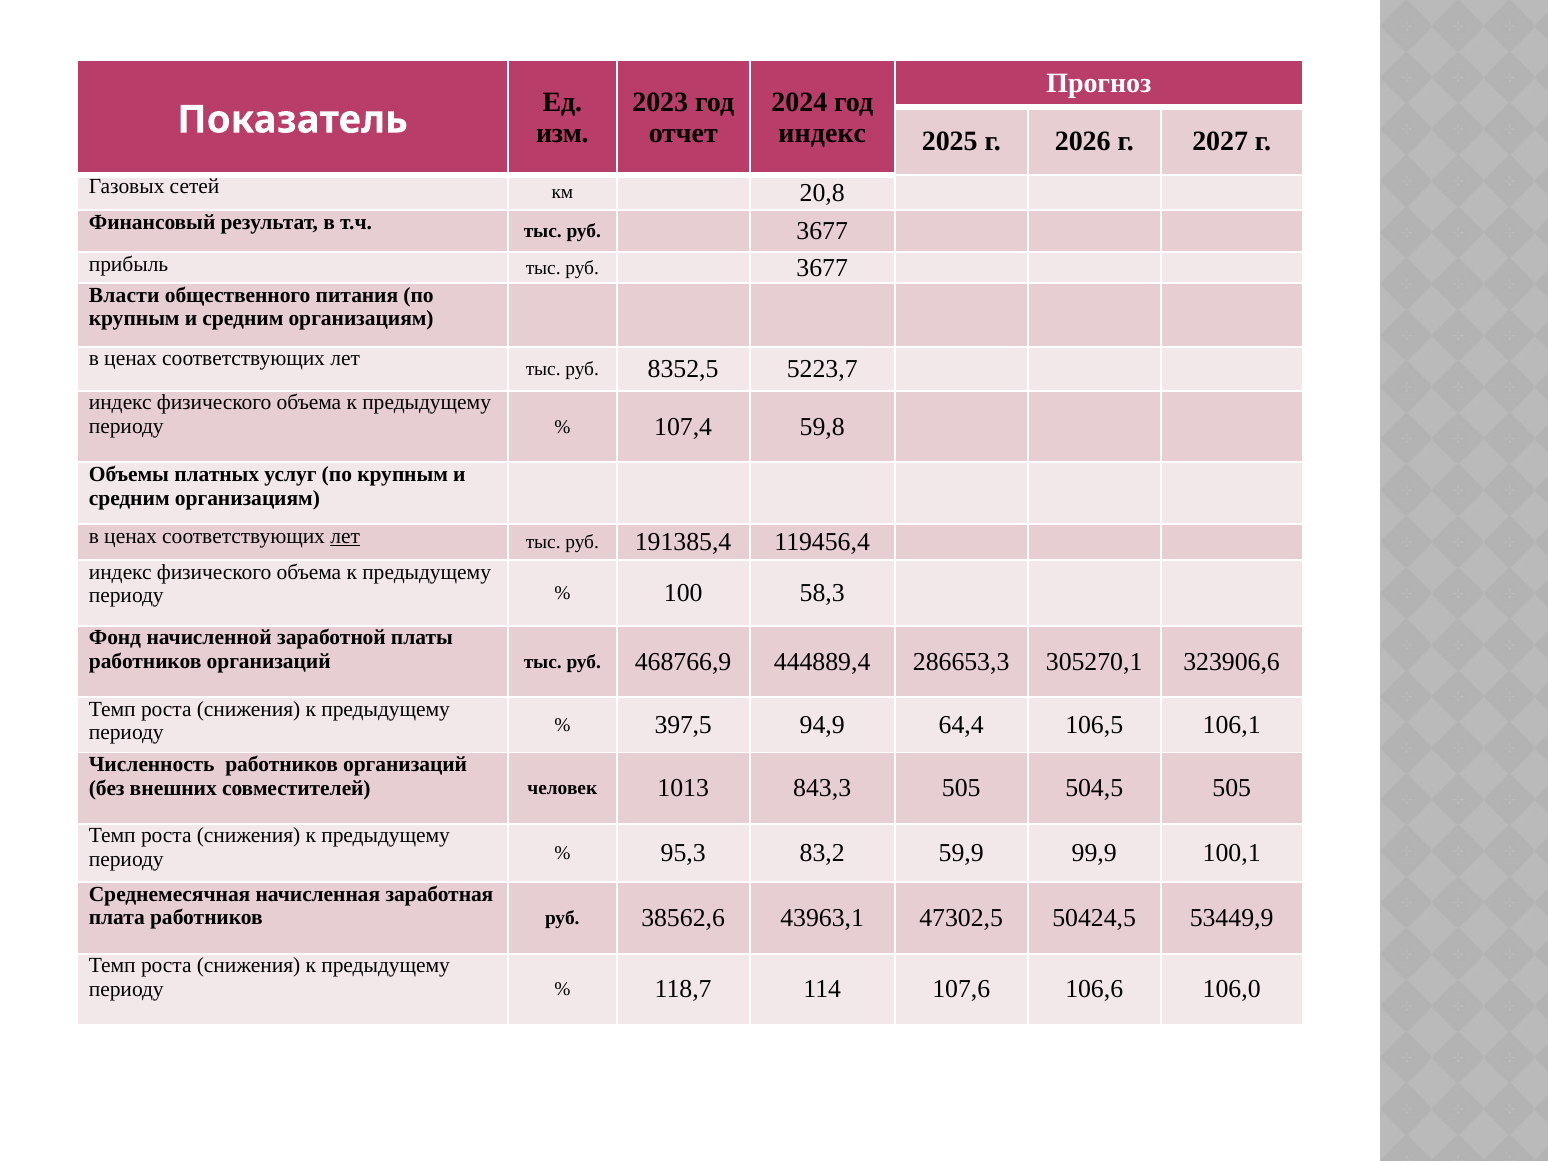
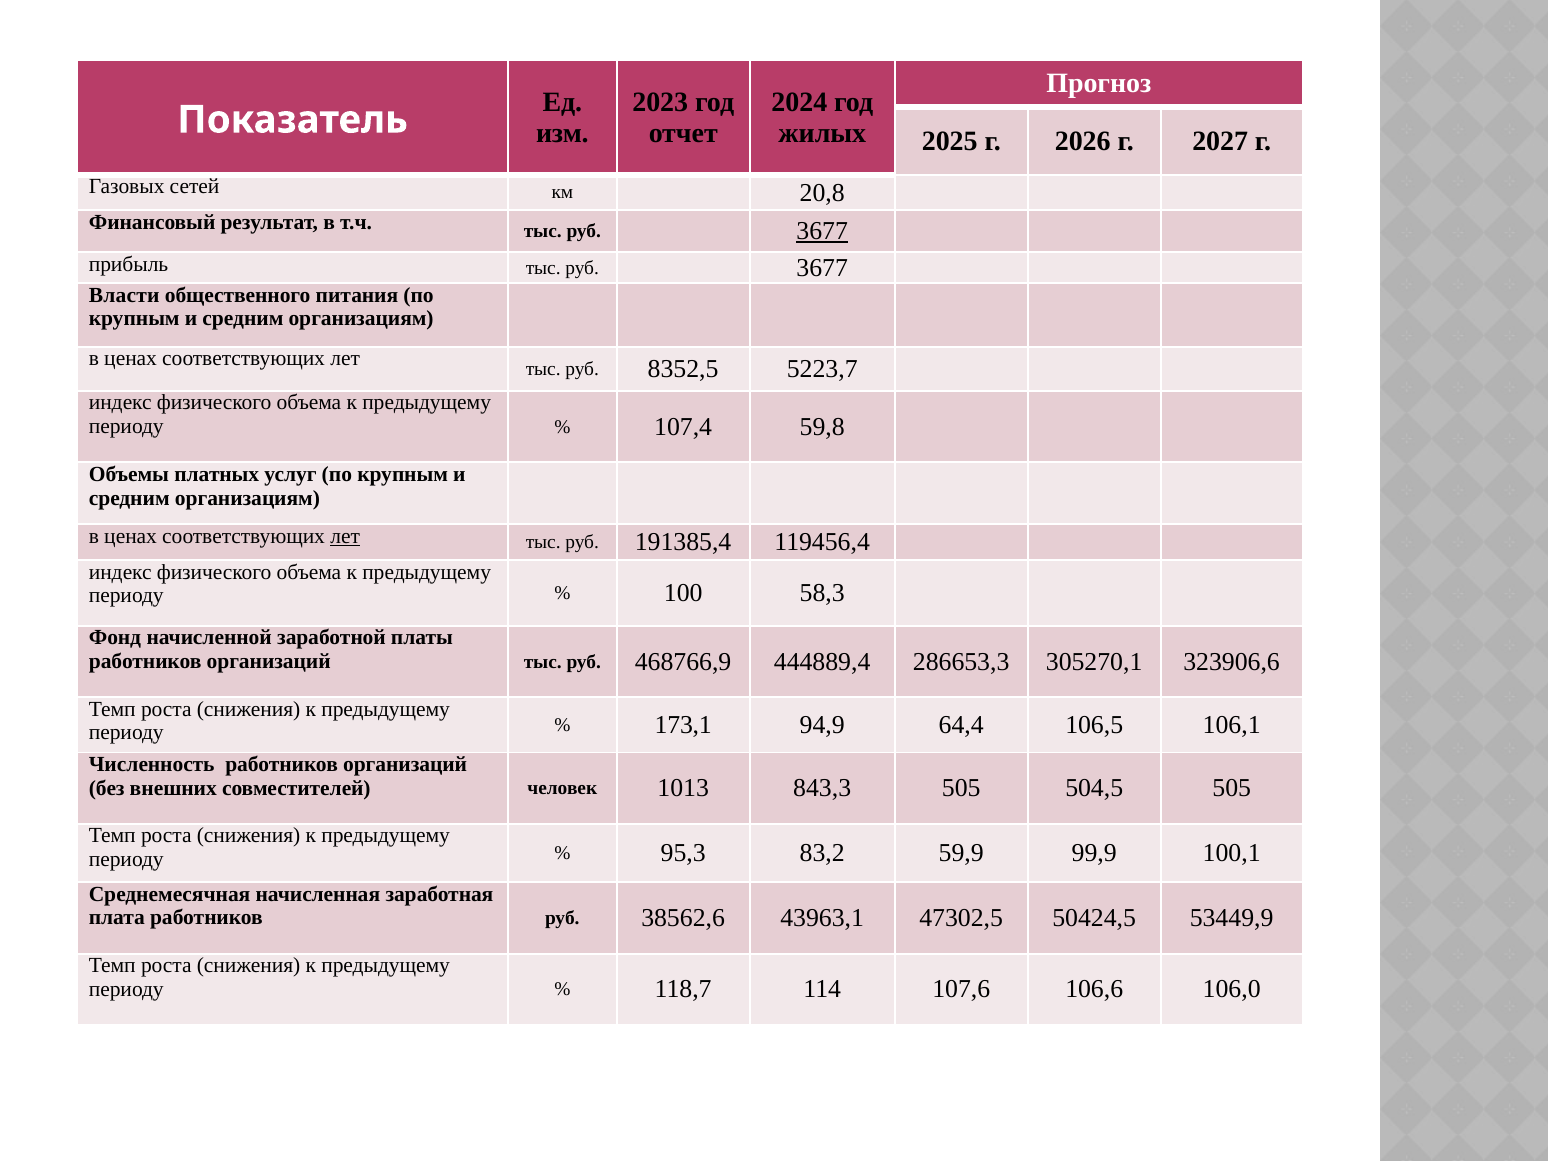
индекс: индекс -> жилых (822, 133)
3677 underline: none -> present (822, 231)
397,5: 397,5 -> 173,1 (683, 725)
